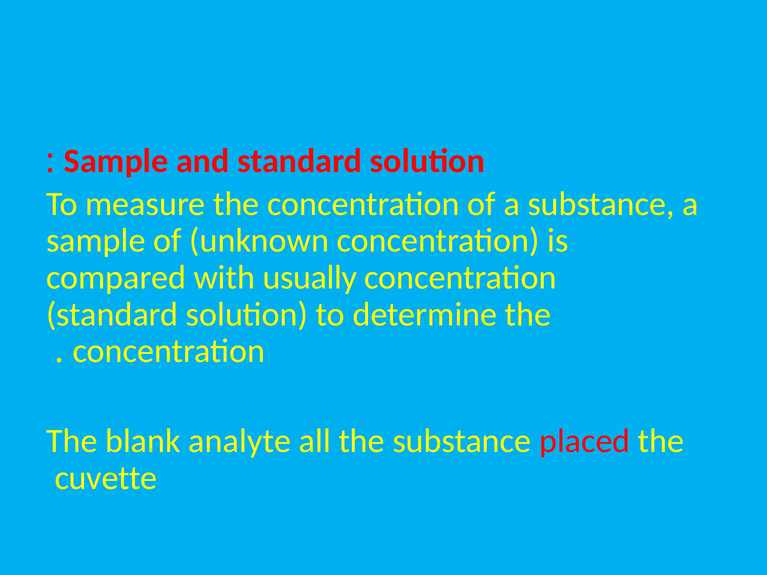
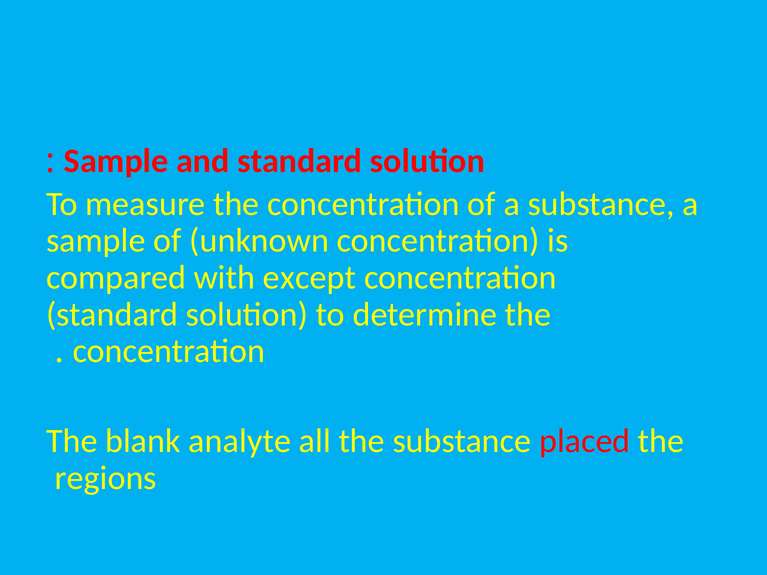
usually: usually -> except (310, 278)
cuvette: cuvette -> regions (106, 478)
